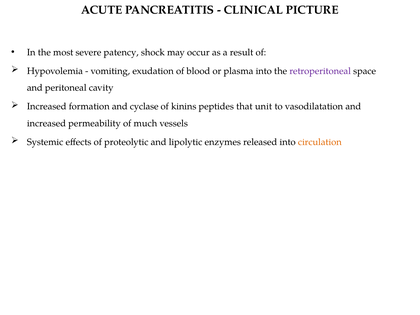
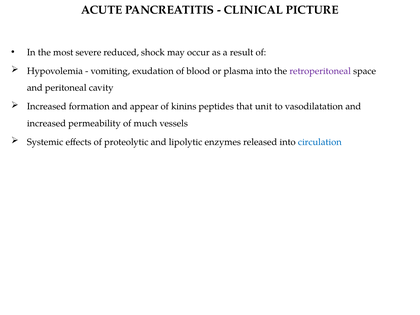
patency: patency -> reduced (121, 52)
cyclase: cyclase -> appear (144, 107)
circulation colour: orange -> blue (320, 142)
